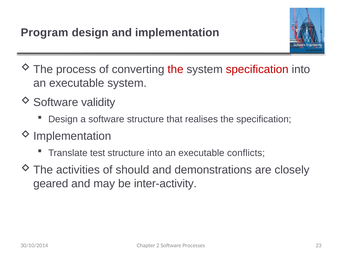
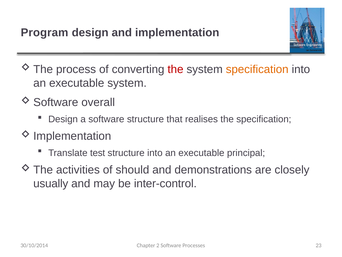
specification colour: red -> orange (257, 69)
validity: validity -> overall (98, 102)
conflicts: conflicts -> principal (246, 153)
geared: geared -> usually (51, 183)
inter-activity: inter-activity -> inter-control (165, 183)
